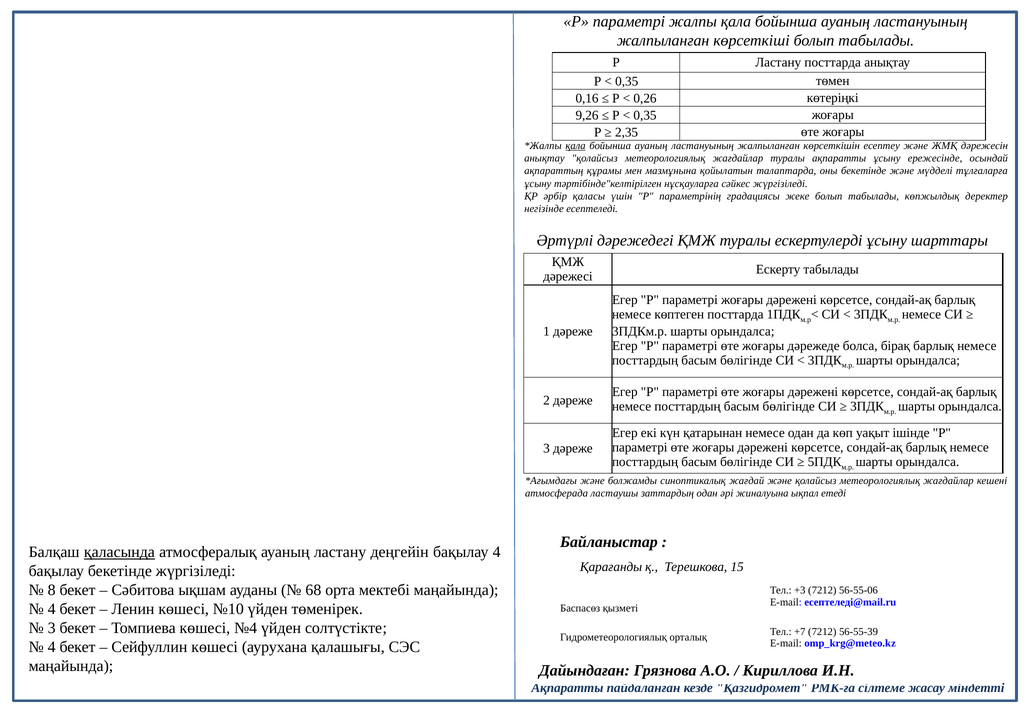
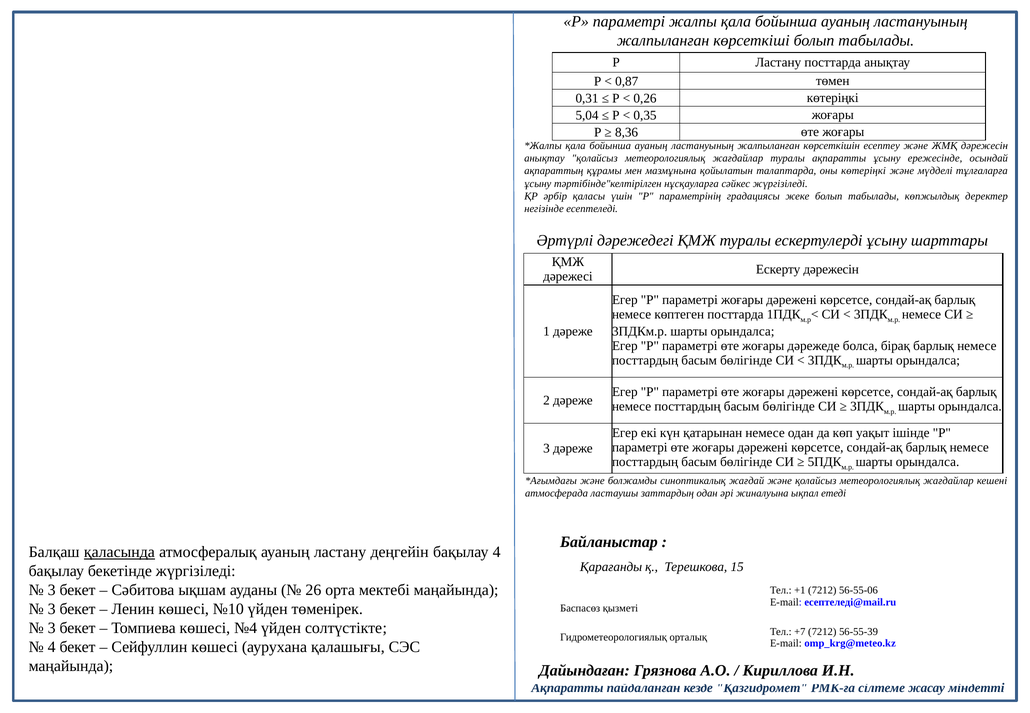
0,35: 0,35 -> 0,87 (627, 81)
0,16: 0,16 -> 0,31 (587, 98)
9,26: 9,26 -> 5,04 (587, 115)
2,35: 2,35 -> 8,36 (627, 132)
қала underline: present -> none (576, 146)
оны бекетінде: бекетінде -> көтеріңкі (864, 171)
Ескерту табылады: табылады -> дәрежесін (831, 269)
8: 8 -> 3 (52, 590)
68: 68 -> 26 (313, 590)
+3: +3 -> +1 (800, 591)
4: 4 -> 3 (52, 609)
